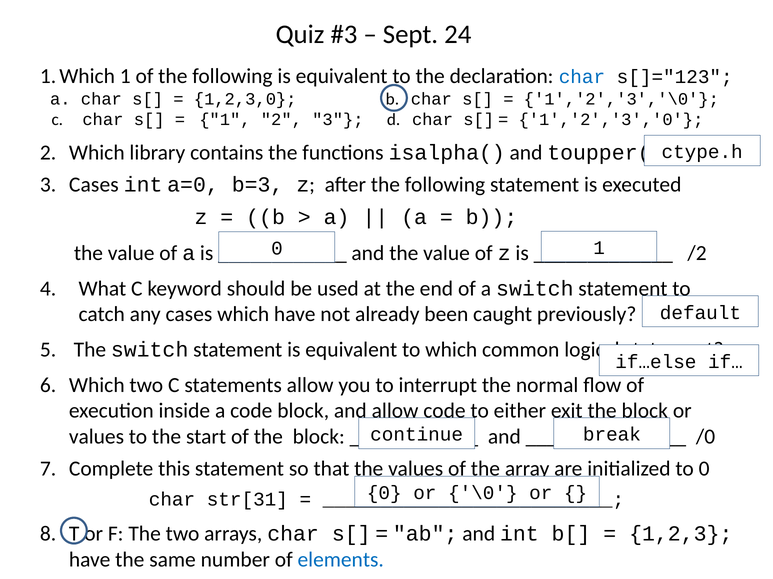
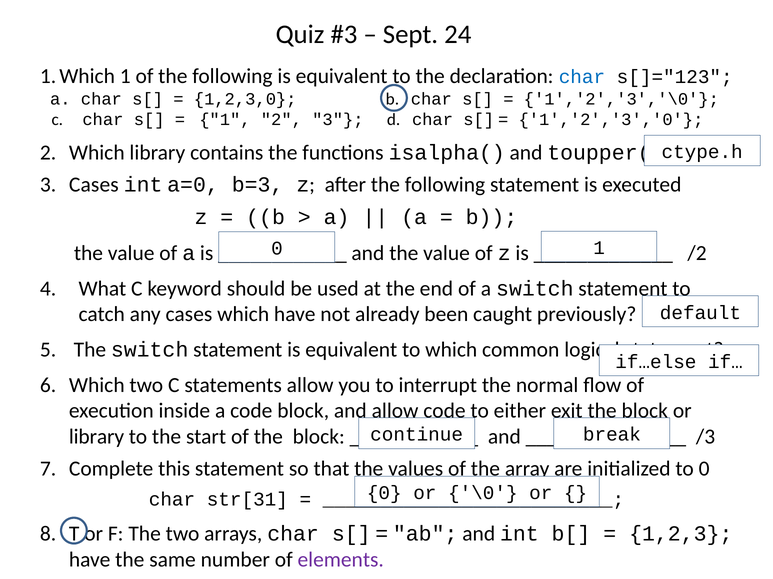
values: values -> library (97, 437)
/0: /0 -> /3 (706, 437)
elements colour: blue -> purple (341, 560)
